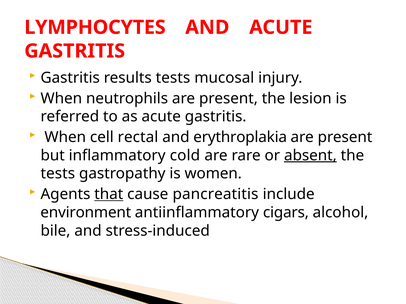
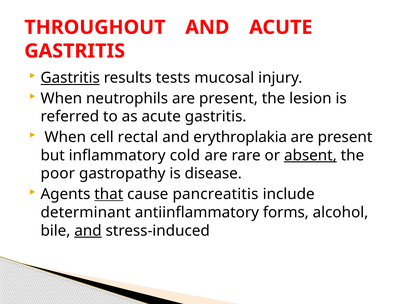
LYMPHOCYTES: LYMPHOCYTES -> THROUGHOUT (95, 27)
Gastritis underline: none -> present (70, 78)
tests: tests -> poor (58, 174)
women: women -> disease (213, 174)
environment: environment -> determinant (86, 213)
cigars: cigars -> forms (286, 213)
and underline: none -> present (88, 231)
